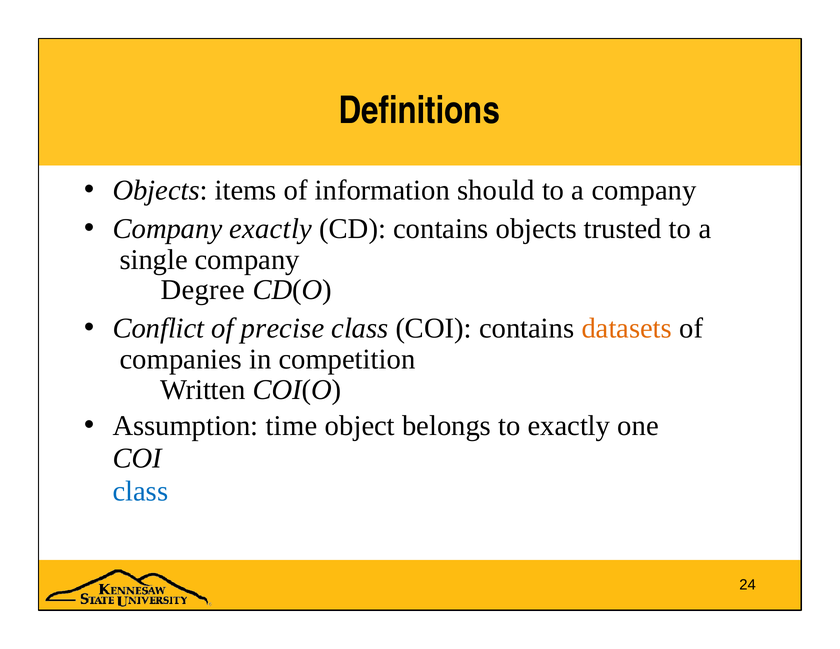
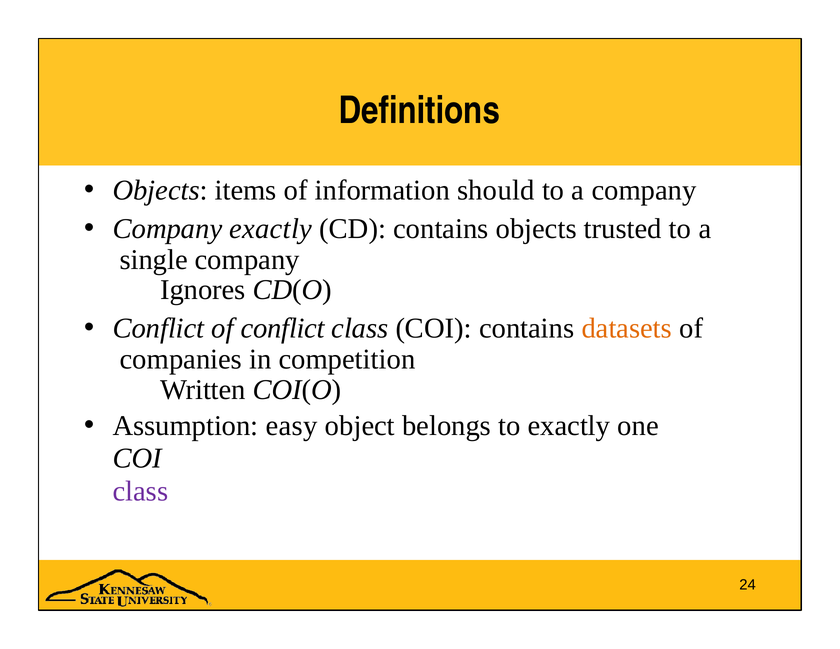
Degree: Degree -> Ignores (203, 290)
of precise: precise -> conflict (283, 328)
time: time -> easy (291, 426)
class colour: blue -> purple (140, 491)
